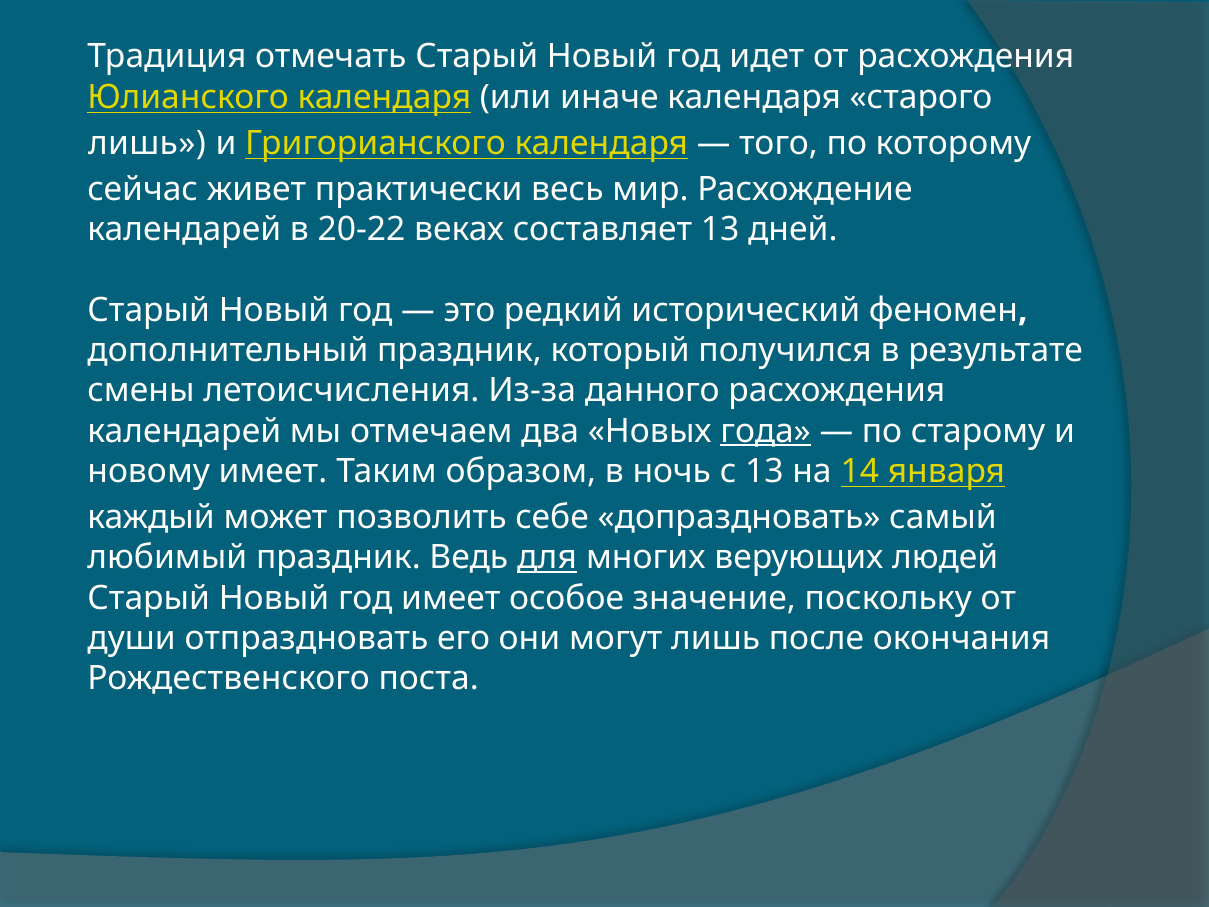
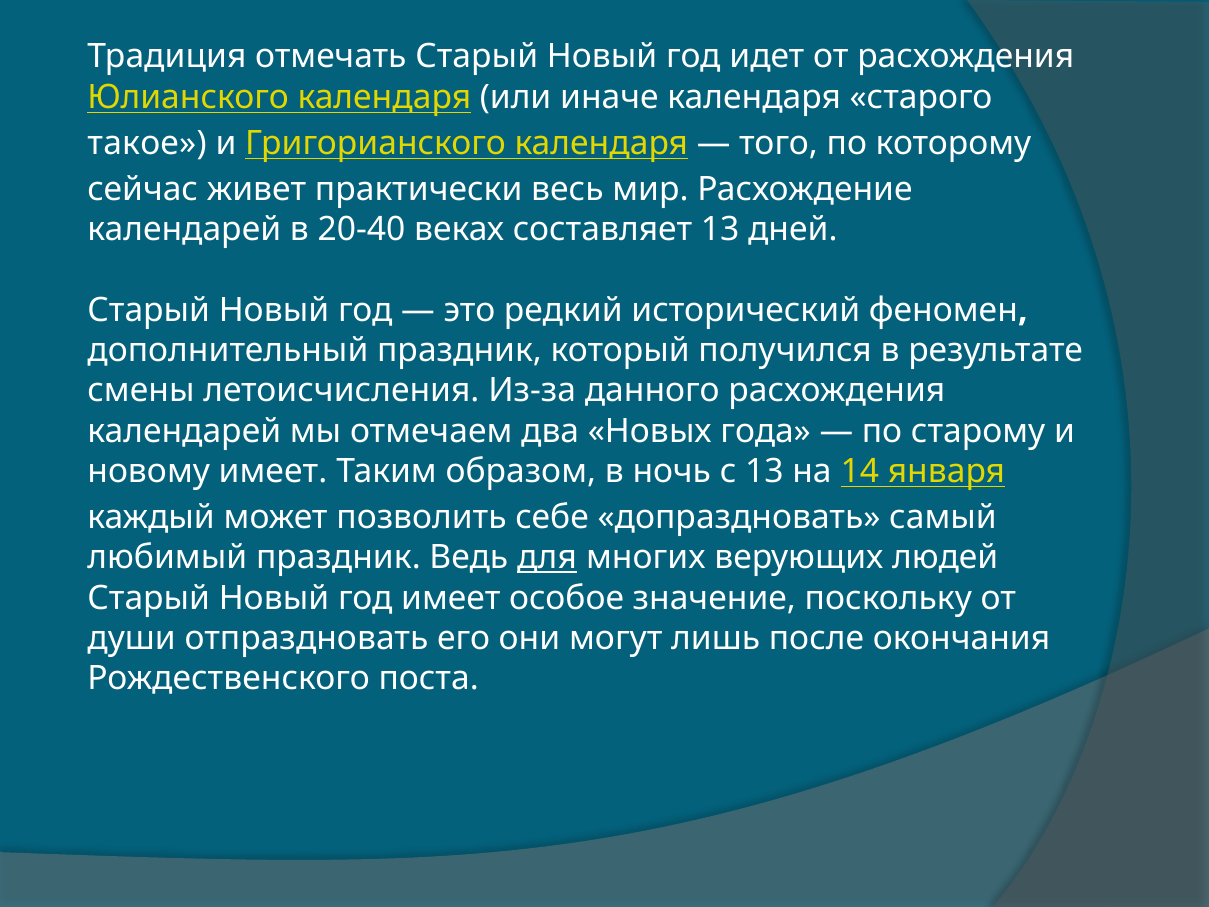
лишь: лишь -> такое (147, 143)
20-22: 20-22 -> 20-40 (362, 229)
года underline: present -> none (766, 431)
